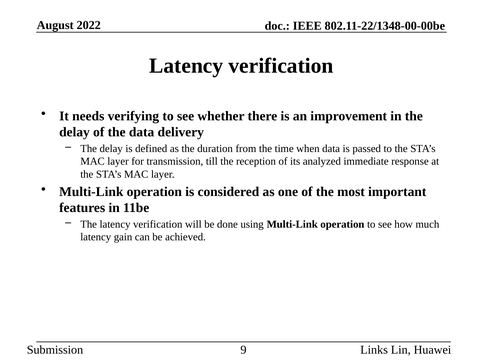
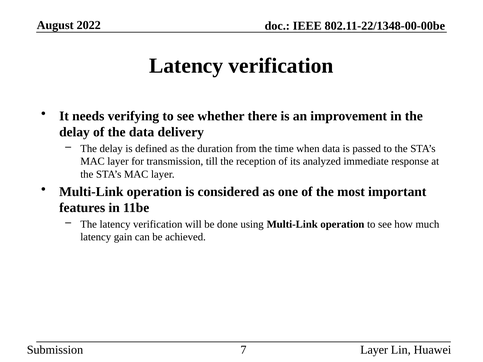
9: 9 -> 7 (243, 350)
Links: Links -> Layer (374, 350)
